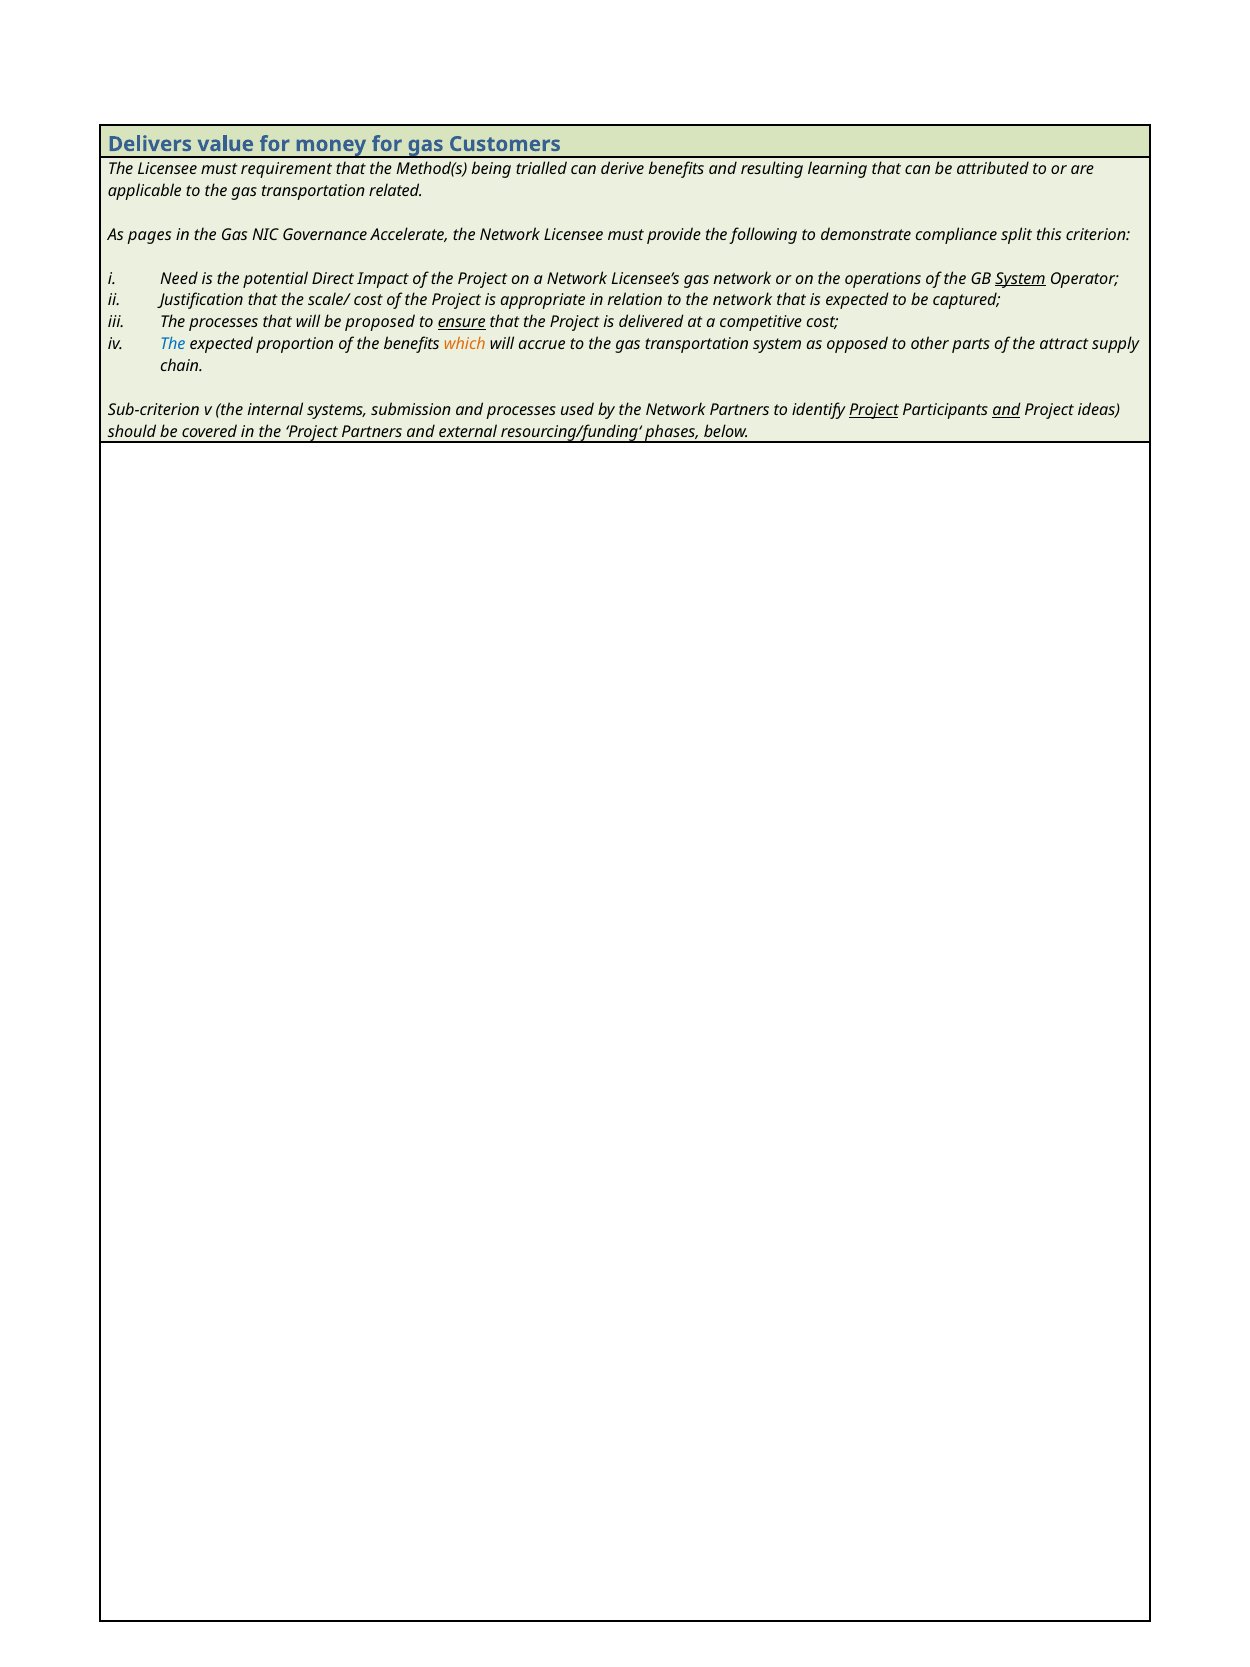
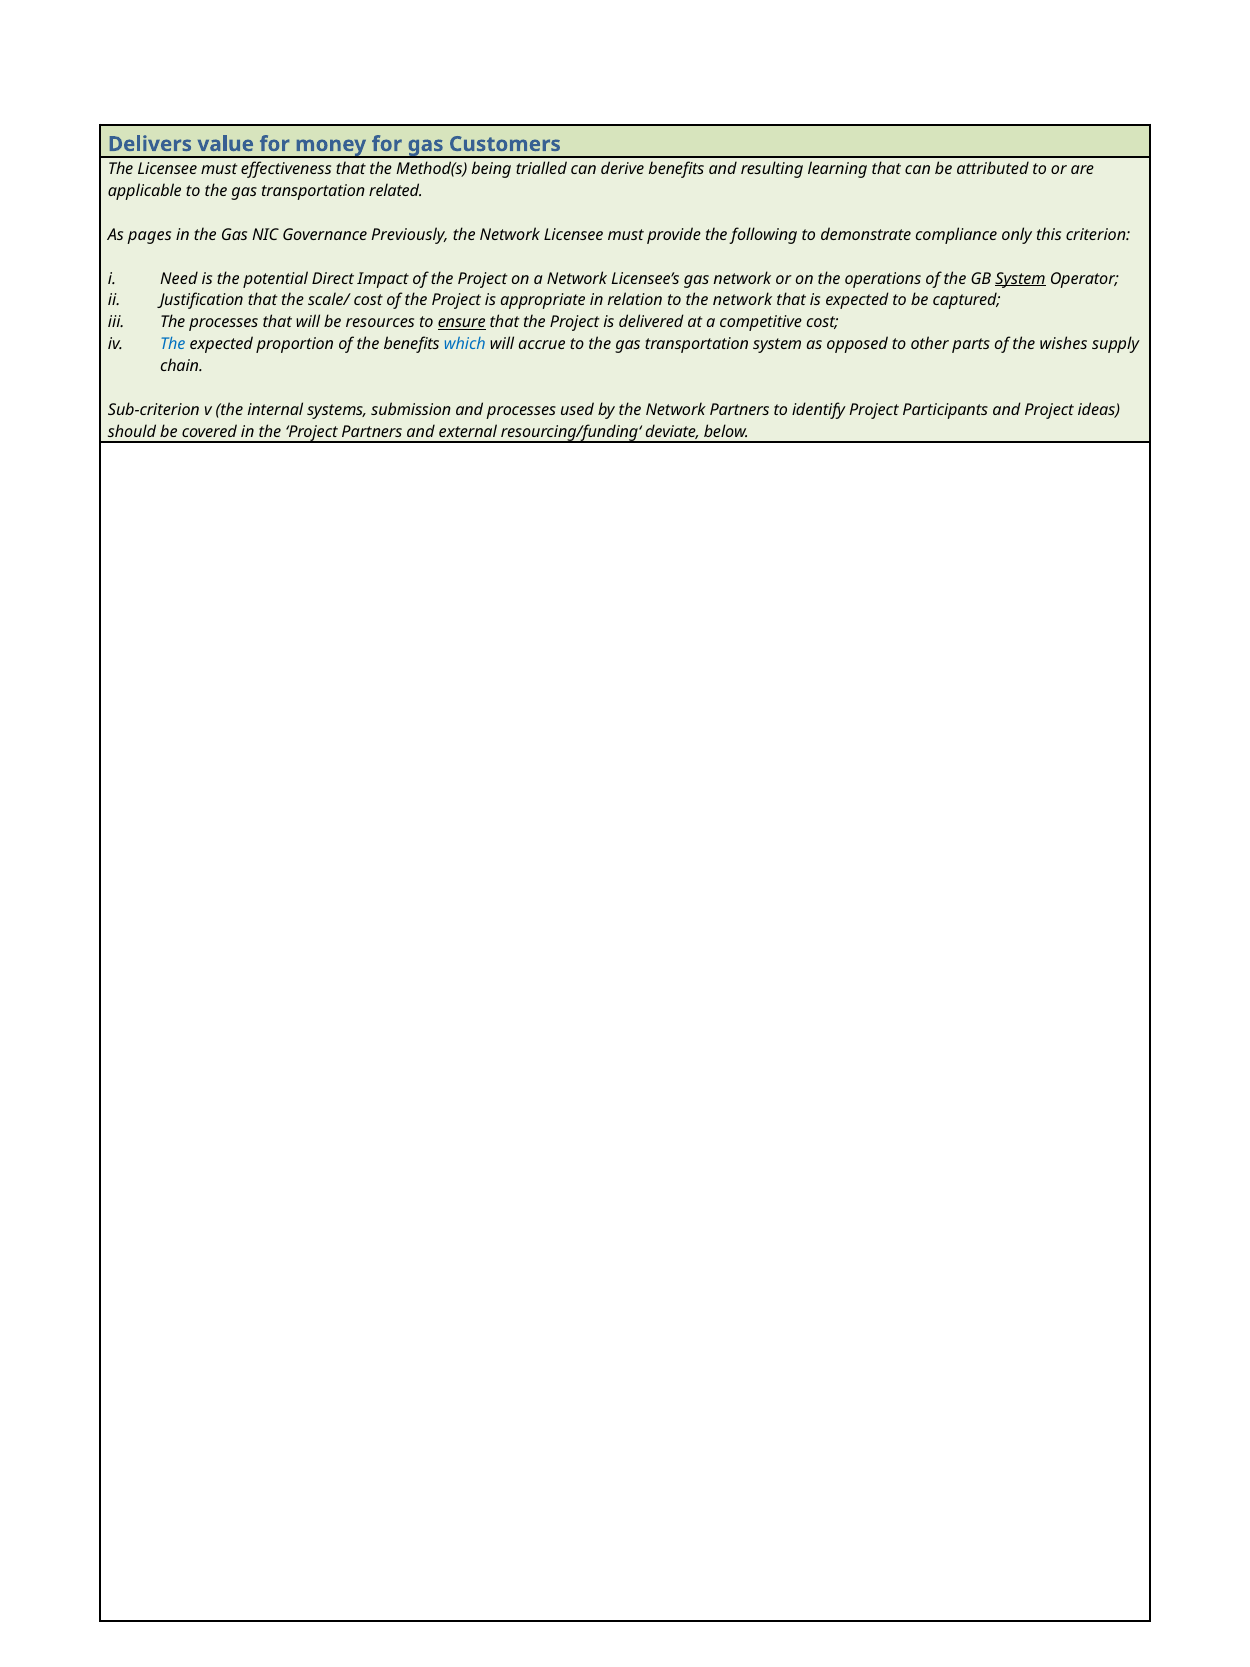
requirement: requirement -> effectiveness (286, 169)
Accelerate: Accelerate -> Previously (410, 235)
split: split -> only (1017, 235)
proposed: proposed -> resources (380, 322)
which colour: orange -> blue (465, 344)
attract: attract -> wishes (1064, 344)
Project underline: present -> none (874, 410)
and underline: present -> none (1006, 410)
phases: phases -> deviate (673, 432)
